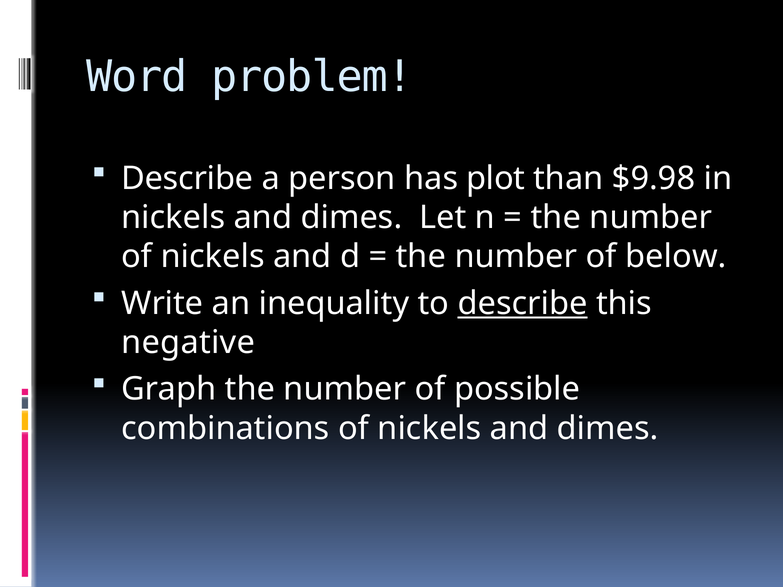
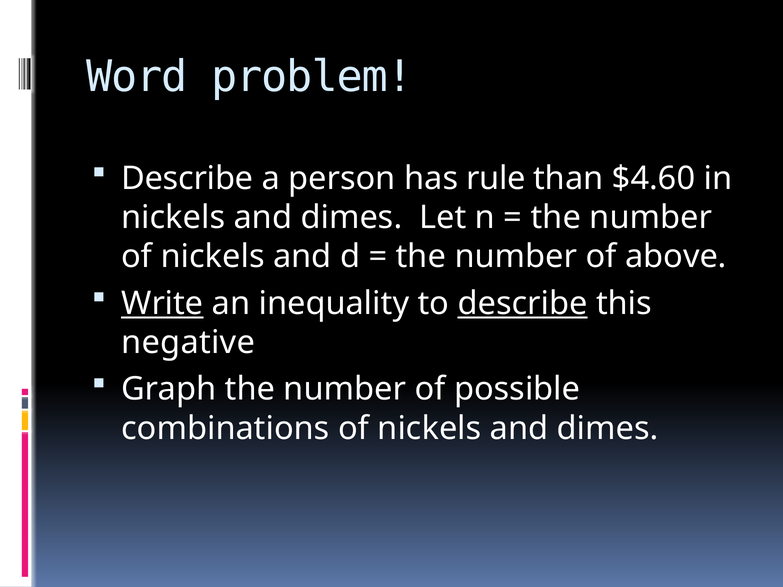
plot: plot -> rule (496, 178)
$9.98: $9.98 -> $4.60 (654, 178)
below: below -> above (676, 257)
Write underline: none -> present (162, 303)
